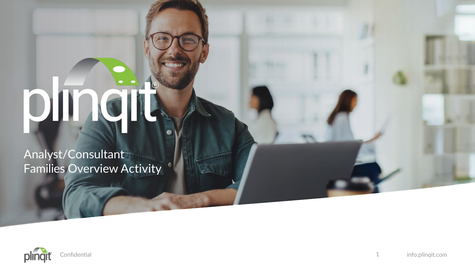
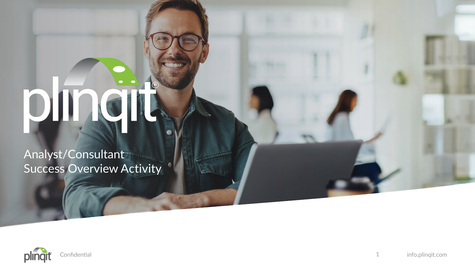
Families: Families -> Success (44, 169)
